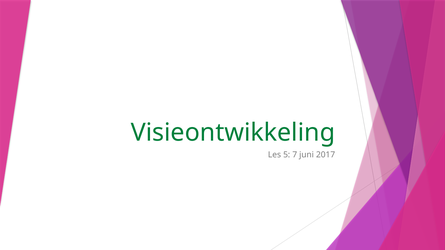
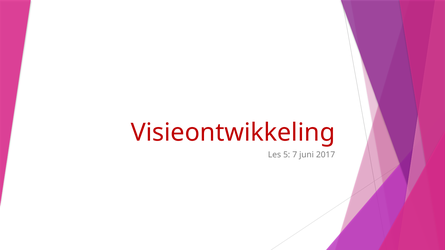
Visieontwikkeling colour: green -> red (233, 133)
